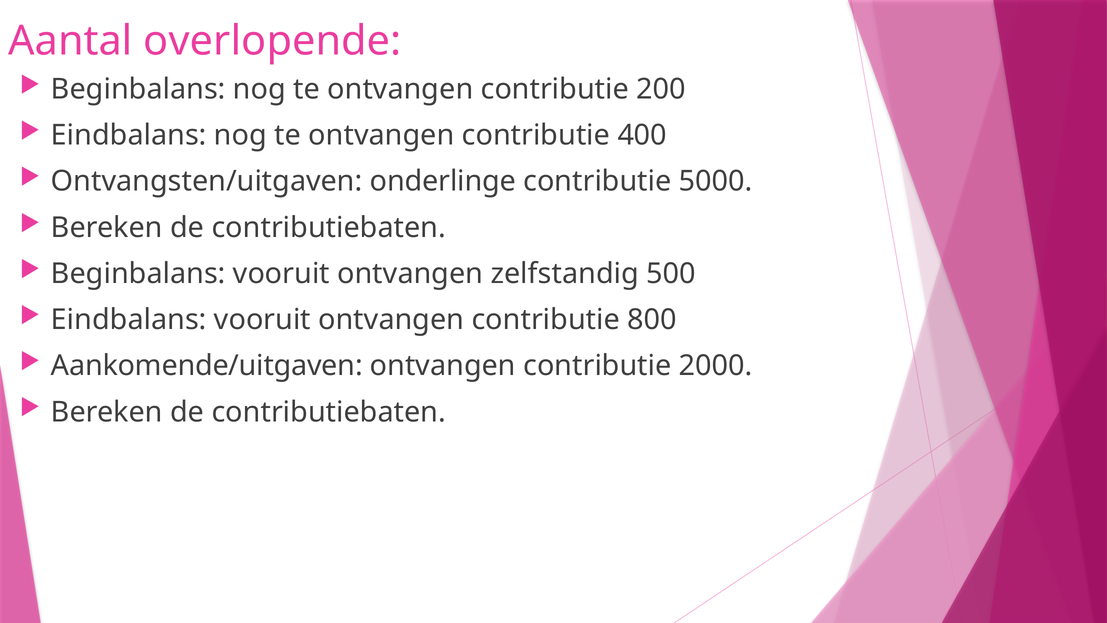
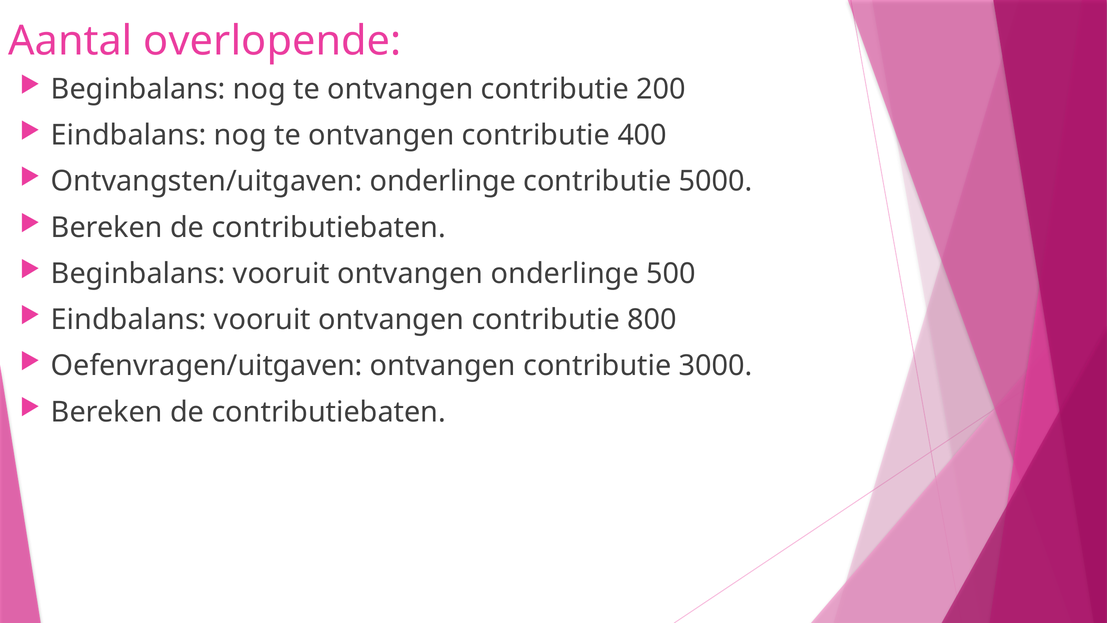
ontvangen zelfstandig: zelfstandig -> onderlinge (565, 274)
Aankomende/uitgaven: Aankomende/uitgaven -> Oefenvragen/uitgaven (207, 366)
2000: 2000 -> 3000 (716, 366)
